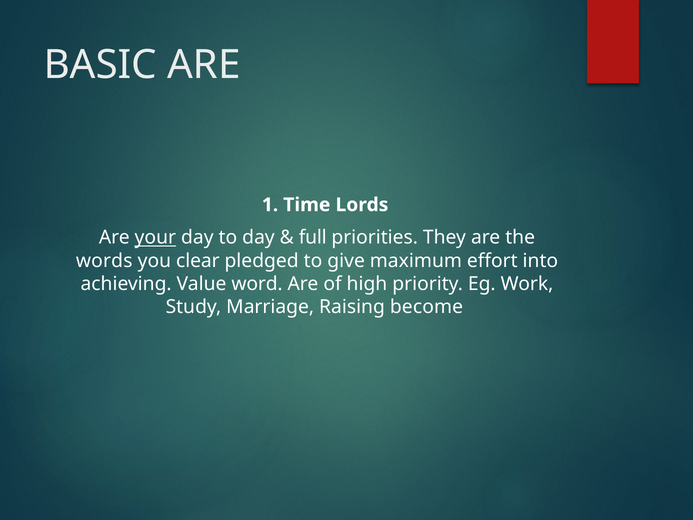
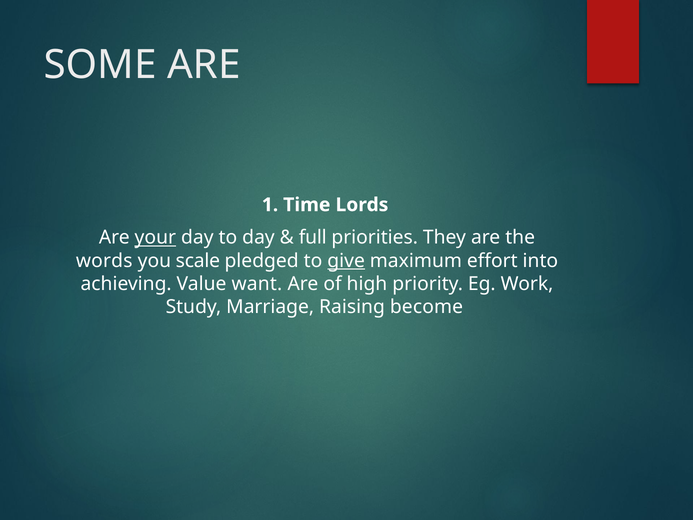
BASIC: BASIC -> SOME (100, 65)
clear: clear -> scale (198, 261)
give underline: none -> present (346, 261)
word: word -> want (257, 284)
